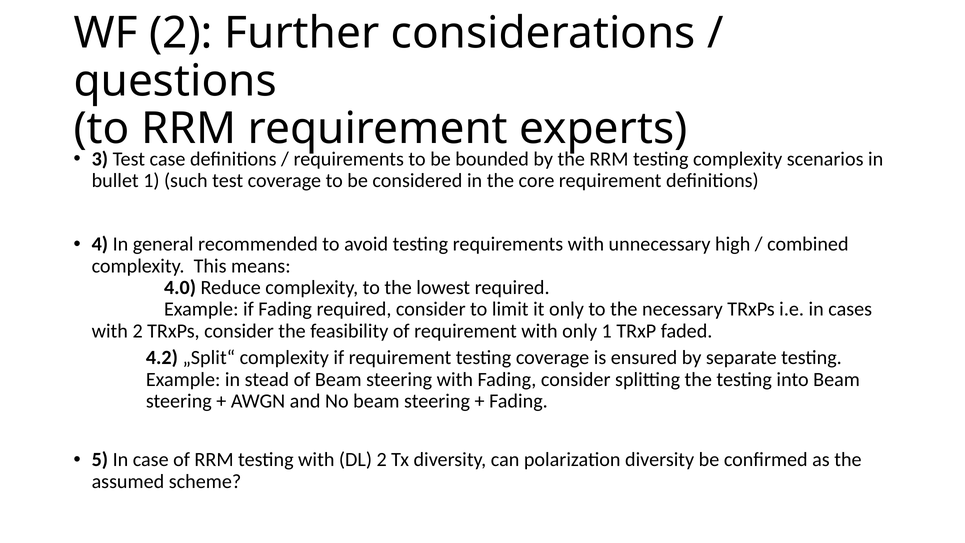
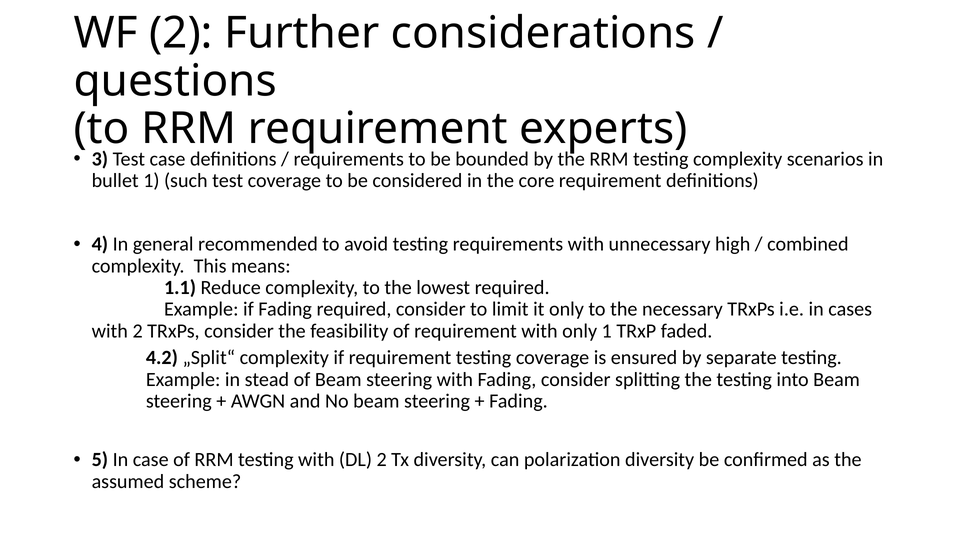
4.0: 4.0 -> 1.1 (180, 288)
